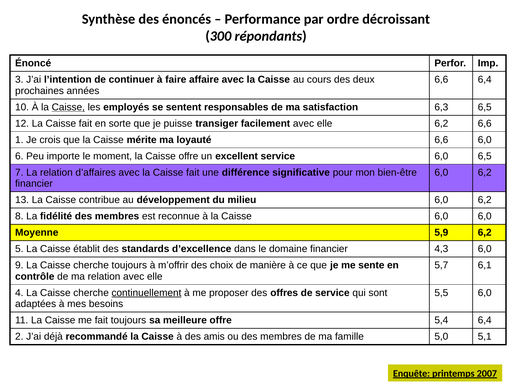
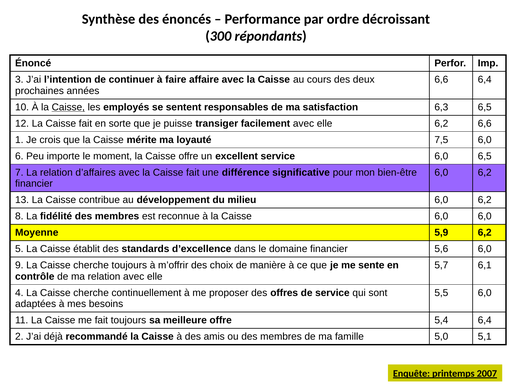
loyauté 6,6: 6,6 -> 7,5 (441, 140)
4,3: 4,3 -> 5,6 (441, 249)
continuellement underline: present -> none (146, 293)
